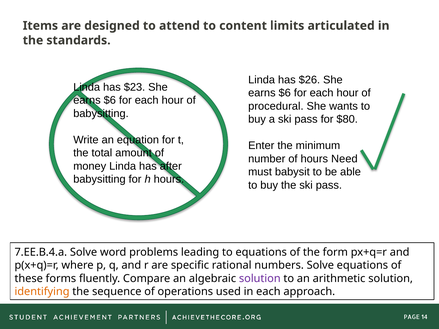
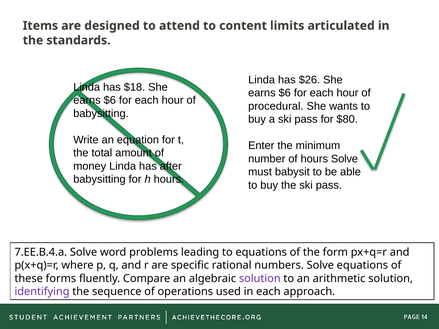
$23: $23 -> $18 (135, 87)
hours Need: Need -> Solve (344, 159)
identifying colour: orange -> purple (42, 292)
